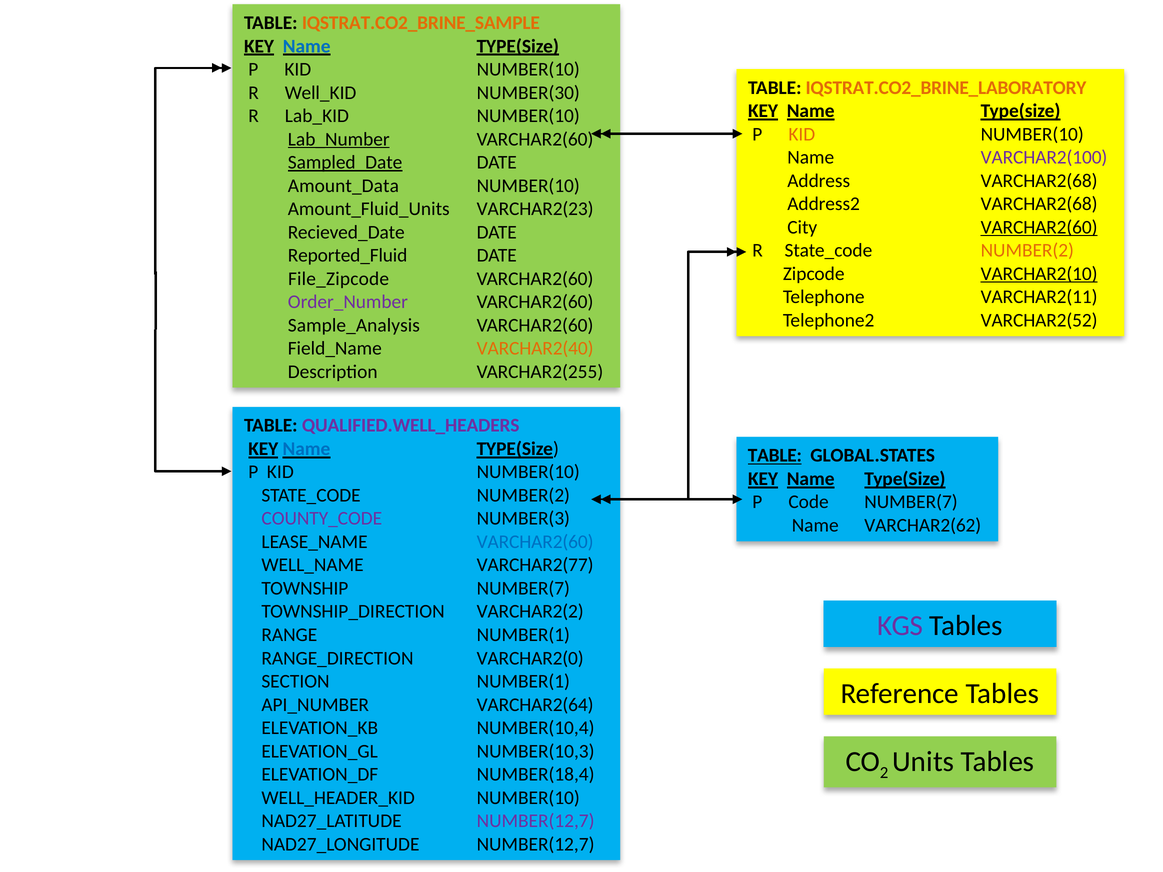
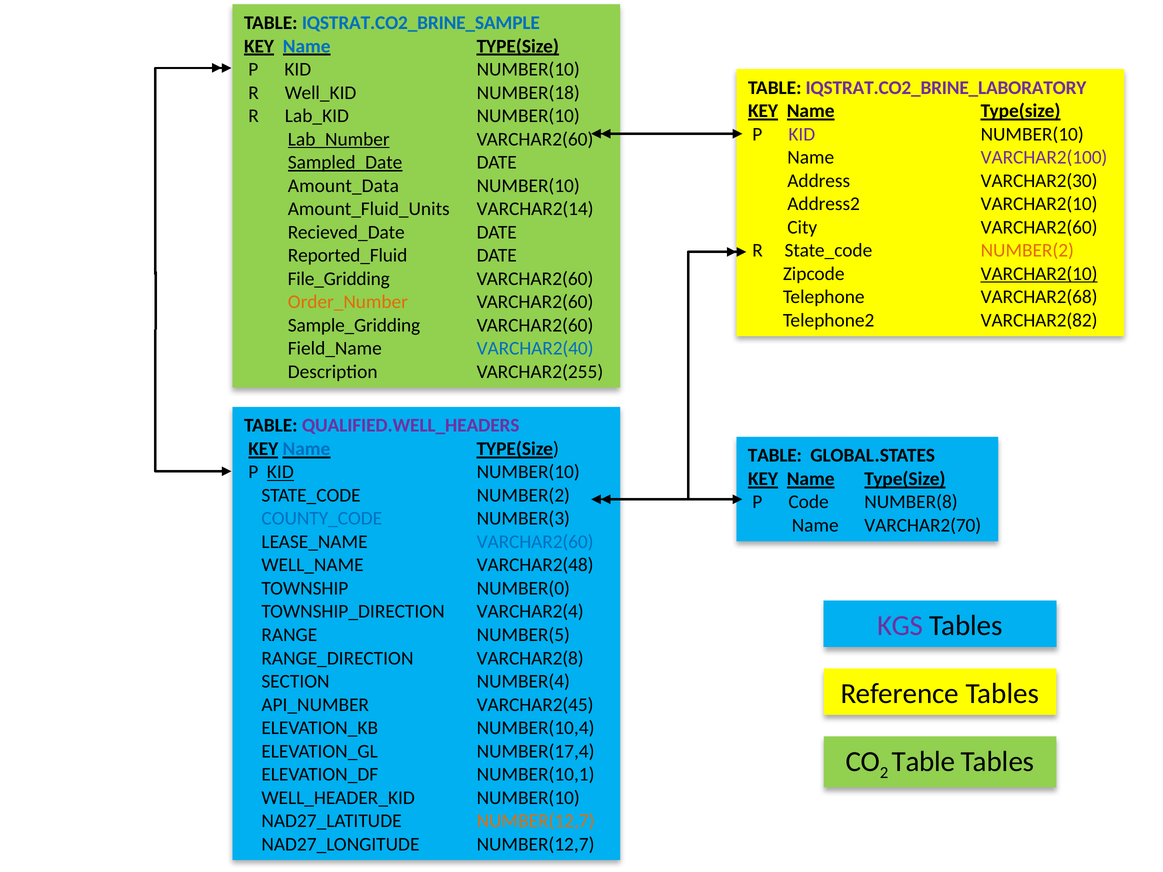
IQSTRAT.CO2_BRINE_SAMPLE colour: orange -> blue (421, 23)
IQSTRAT.CO2_BRINE_LABORATORY colour: orange -> purple (946, 88)
NUMBER(30: NUMBER(30 -> NUMBER(18 (528, 93)
KID colour: orange -> purple (802, 134)
Address VARCHAR2(68: VARCHAR2(68 -> VARCHAR2(30 (1039, 181)
Address2 VARCHAR2(68: VARCHAR2(68 -> VARCHAR2(10 (1039, 204)
VARCHAR2(23: VARCHAR2(23 -> VARCHAR2(14 (535, 209)
VARCHAR2(60 underline: present -> none (1039, 227)
File_Zipcode: File_Zipcode -> File_Gridding (339, 279)
VARCHAR2(11: VARCHAR2(11 -> VARCHAR2(68 (1039, 297)
Order_Number colour: purple -> orange (348, 302)
VARCHAR2(52: VARCHAR2(52 -> VARCHAR2(82 (1039, 320)
Sample_Analysis: Sample_Analysis -> Sample_Gridding (354, 325)
VARCHAR2(40 colour: orange -> blue (535, 349)
TABLE underline: present -> none (775, 456)
KID underline: none -> present (280, 472)
Code NUMBER(7: NUMBER(7 -> NUMBER(8 (911, 502)
COUNTY_CODE colour: purple -> blue (322, 519)
VARCHAR2(62: VARCHAR2(62 -> VARCHAR2(70 (923, 525)
VARCHAR2(77: VARCHAR2(77 -> VARCHAR2(48 (535, 565)
TOWNSHIP NUMBER(7: NUMBER(7 -> NUMBER(0 (523, 589)
VARCHAR2(2: VARCHAR2(2 -> VARCHAR2(4 (530, 612)
RANGE NUMBER(1: NUMBER(1 -> NUMBER(5 (523, 635)
VARCHAR2(0: VARCHAR2(0 -> VARCHAR2(8 (530, 658)
SECTION NUMBER(1: NUMBER(1 -> NUMBER(4 (523, 682)
VARCHAR2(64: VARCHAR2(64 -> VARCHAR2(45 (535, 705)
NUMBER(10,3: NUMBER(10,3 -> NUMBER(17,4 (536, 751)
Units: Units -> Table (923, 762)
NUMBER(18,4: NUMBER(18,4 -> NUMBER(10,1 (536, 775)
NUMBER(12,7 colour: purple -> orange (536, 821)
